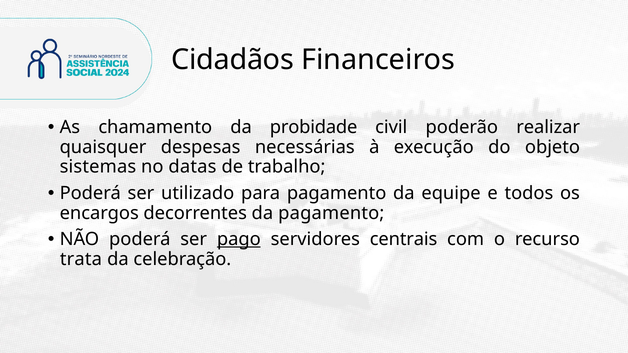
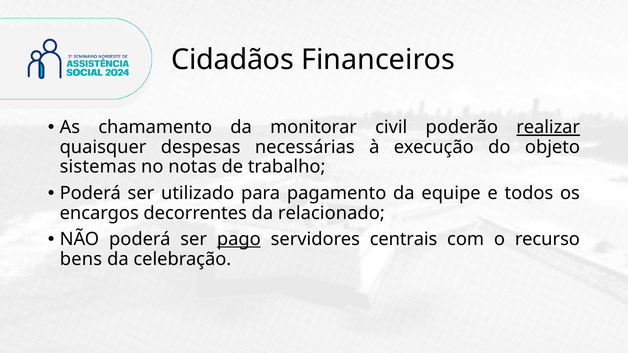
probidade: probidade -> monitorar (314, 127)
realizar underline: none -> present (548, 127)
datas: datas -> notas (192, 167)
da pagamento: pagamento -> relacionado (331, 213)
trata: trata -> bens (81, 259)
